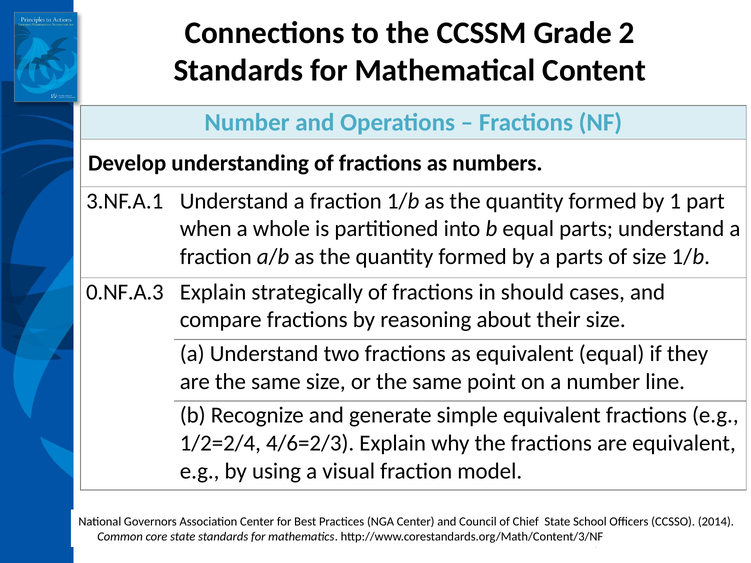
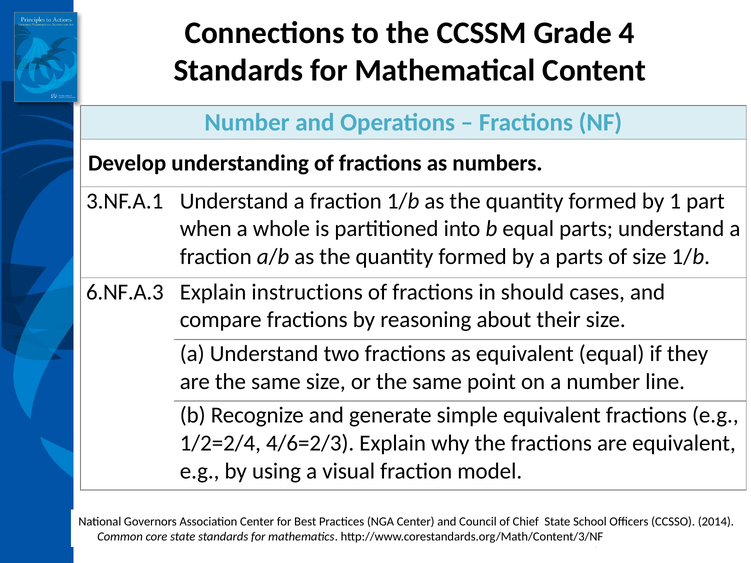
2: 2 -> 4 (627, 33)
0.NF.A.3: 0.NF.A.3 -> 6.NF.A.3 (125, 292)
strategically: strategically -> instructions (307, 292)
